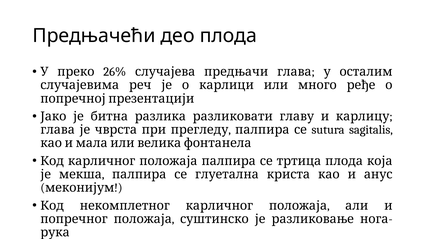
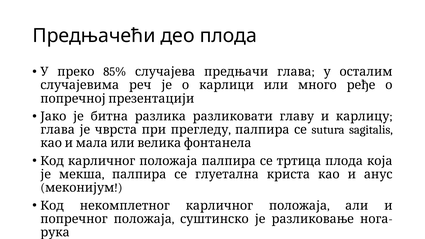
26%: 26% -> 85% (115, 72)
